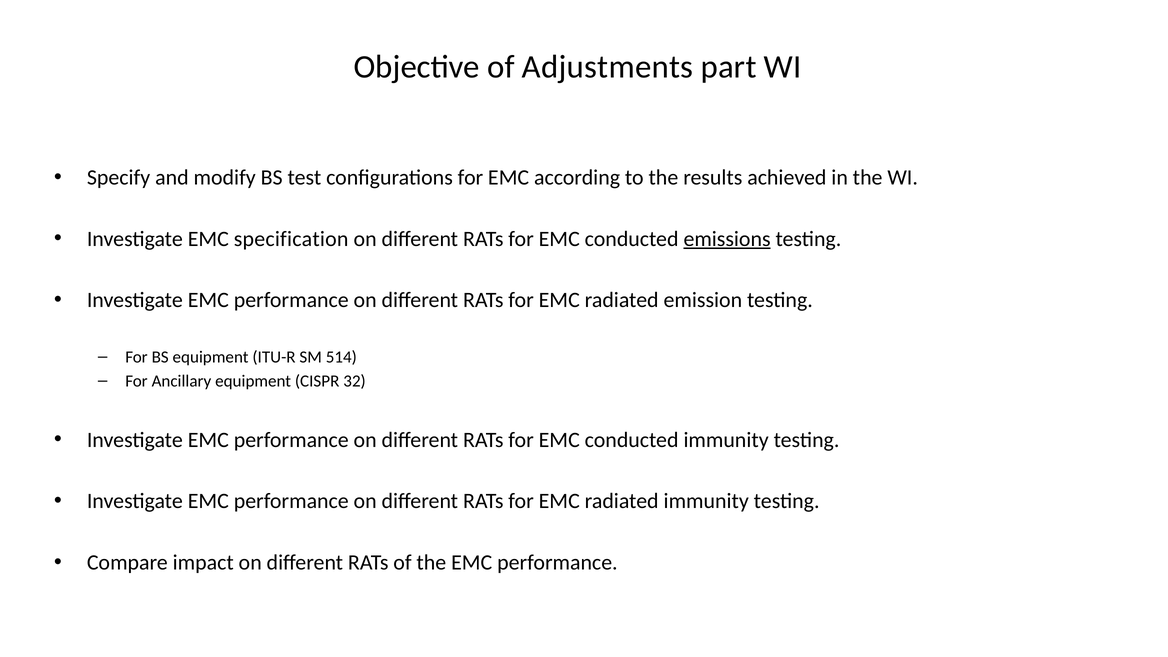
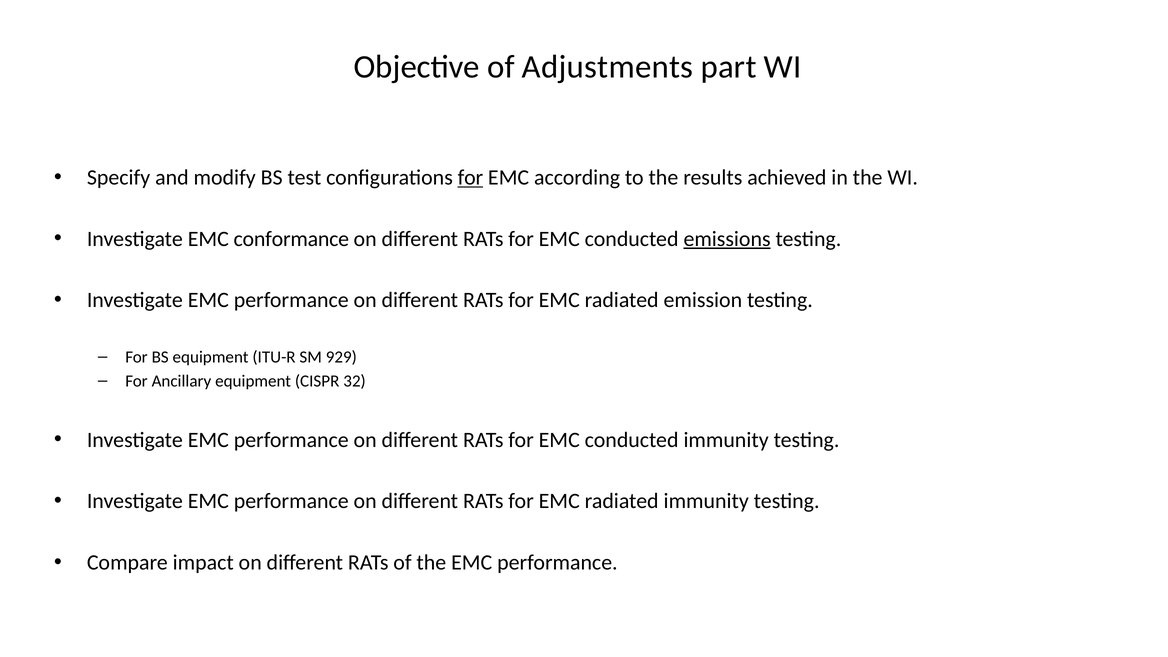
for underline: none -> present (470, 177)
specification: specification -> conformance (291, 239)
514: 514 -> 929 (341, 357)
